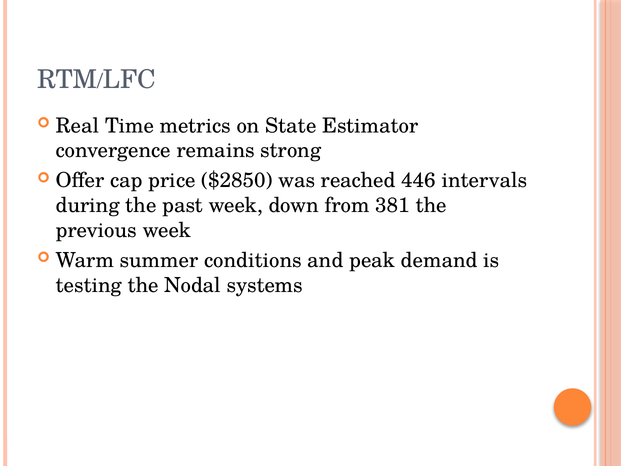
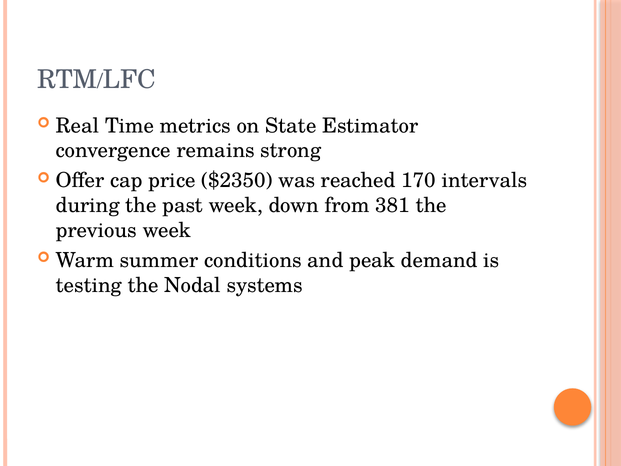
$2850: $2850 -> $2350 (237, 180)
446: 446 -> 170 (419, 180)
